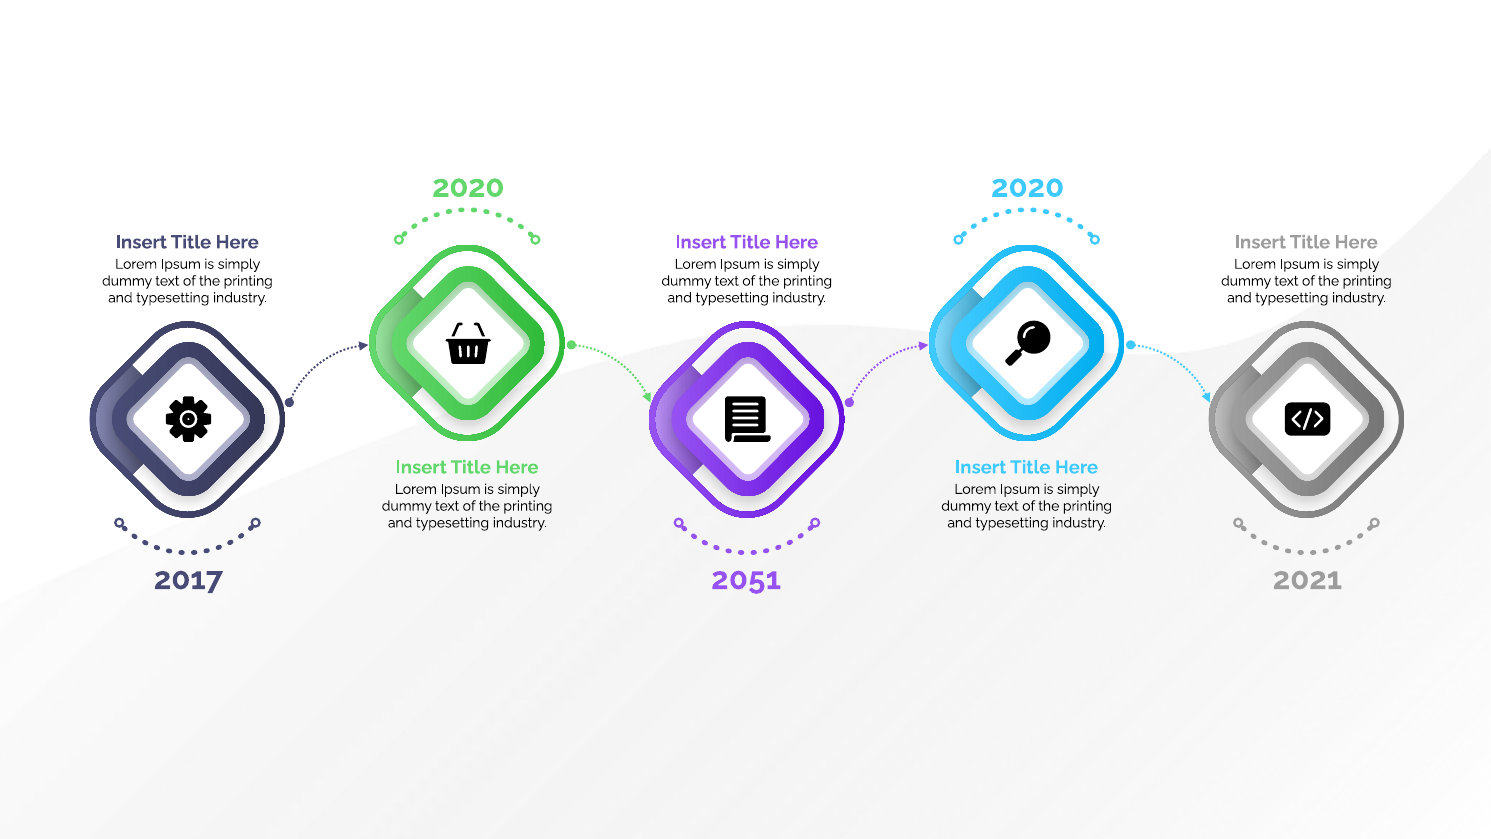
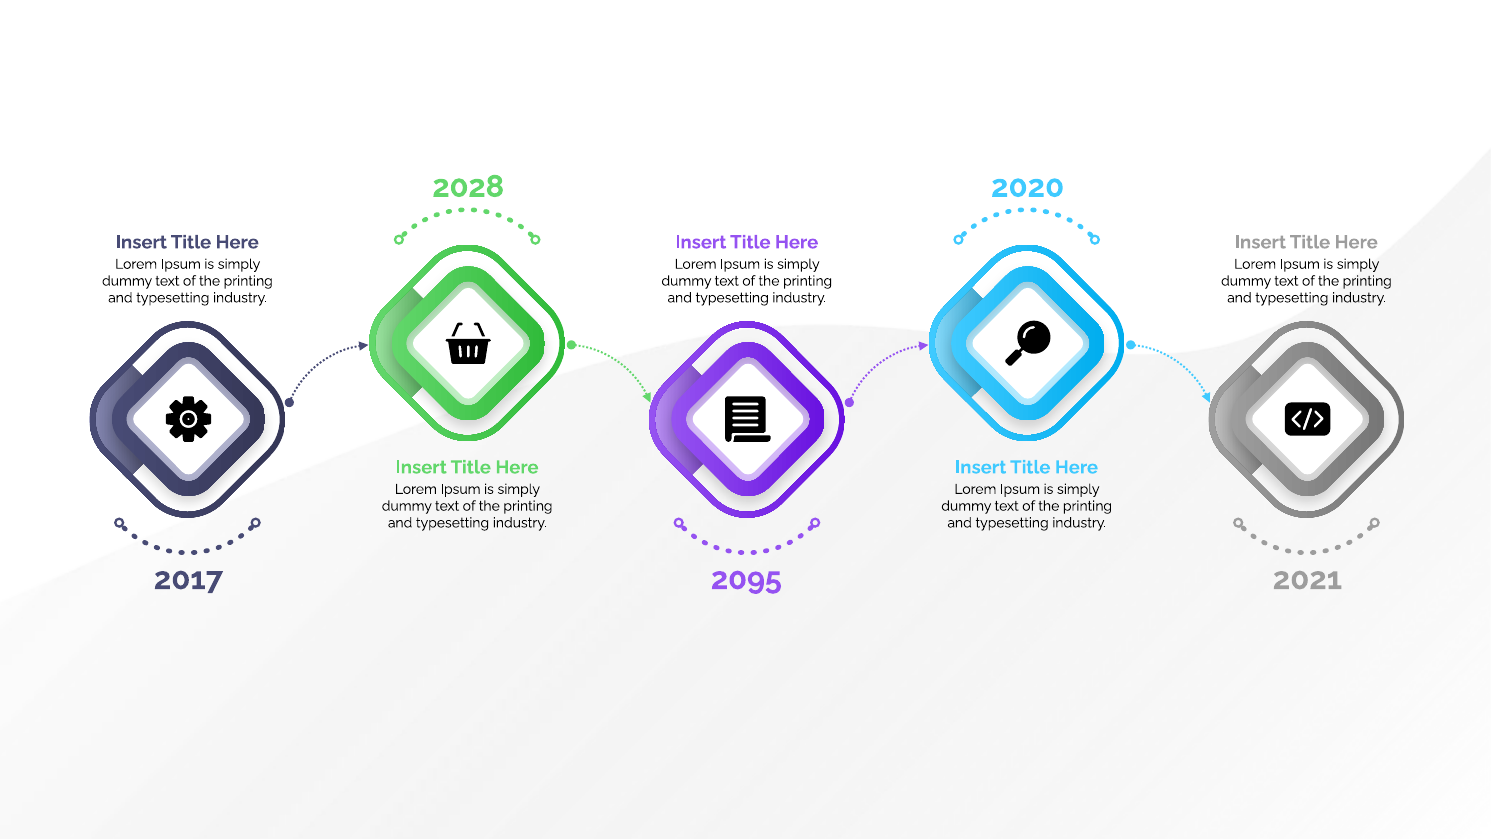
2020: 2020 -> 2028 (468, 186)
2051: 2051 -> 2095 (746, 579)
